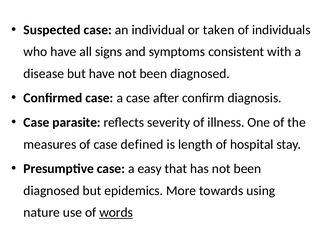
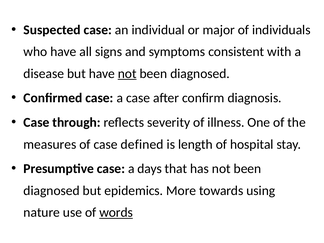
taken: taken -> major (219, 30)
not underline: none -> present (127, 74)
parasite: parasite -> through (77, 122)
easy: easy -> days (150, 169)
